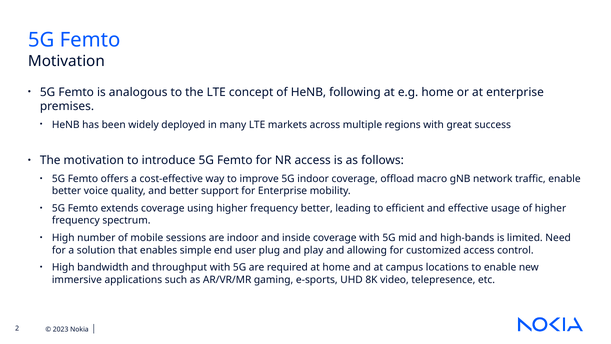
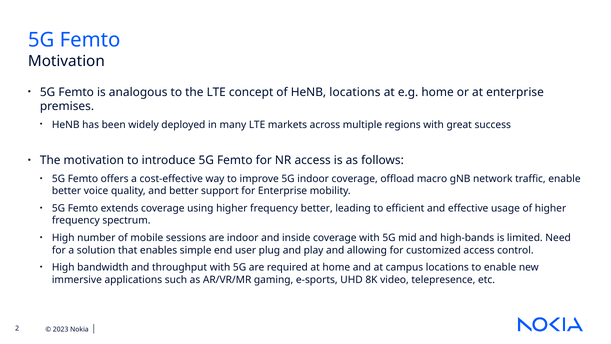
HeNB following: following -> locations (355, 92)
